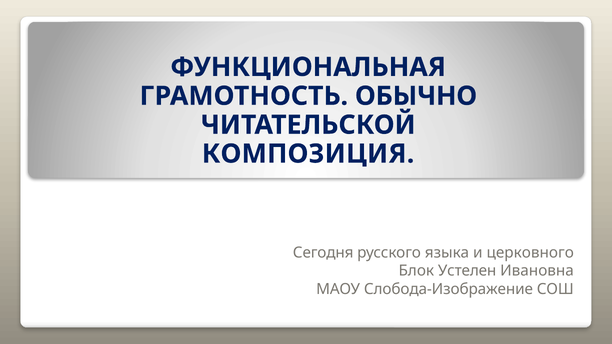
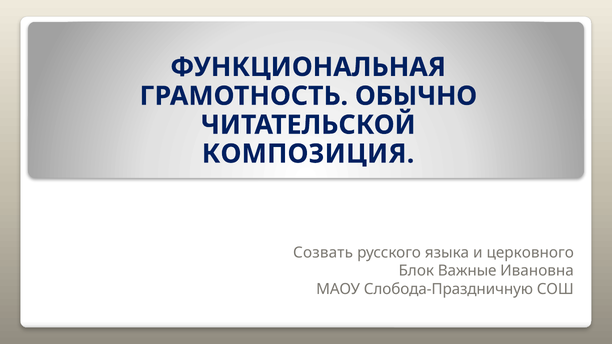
Сегодня: Сегодня -> Созвать (323, 253)
Устелен: Устелен -> Важные (467, 271)
Слобода-Изображение: Слобода-Изображение -> Слобода-Праздничную (448, 289)
